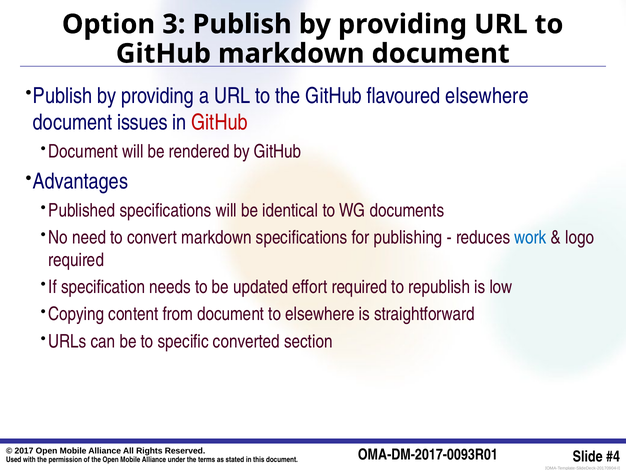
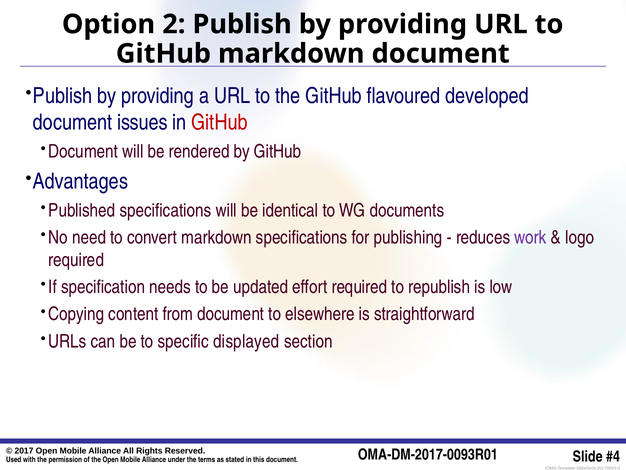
3: 3 -> 2 (174, 24)
flavoured elsewhere: elsewhere -> developed (487, 96)
work colour: blue -> purple (531, 237)
converted: converted -> displayed (246, 341)
